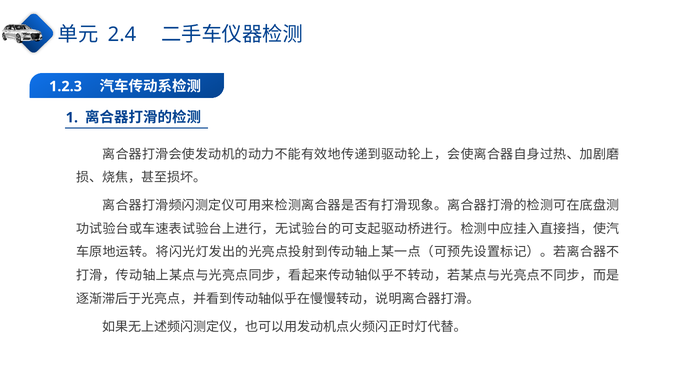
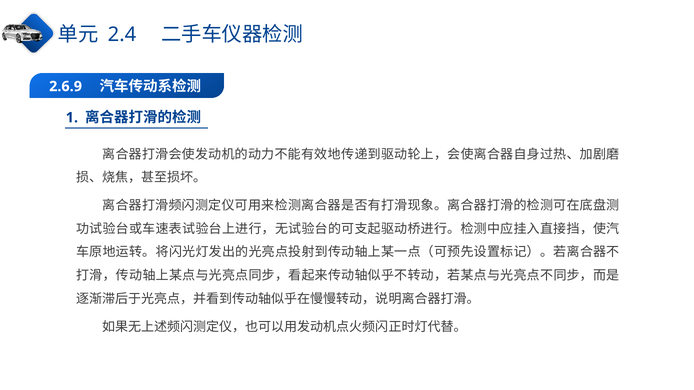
1.2.3: 1.2.3 -> 2.6.9 (66, 86)
